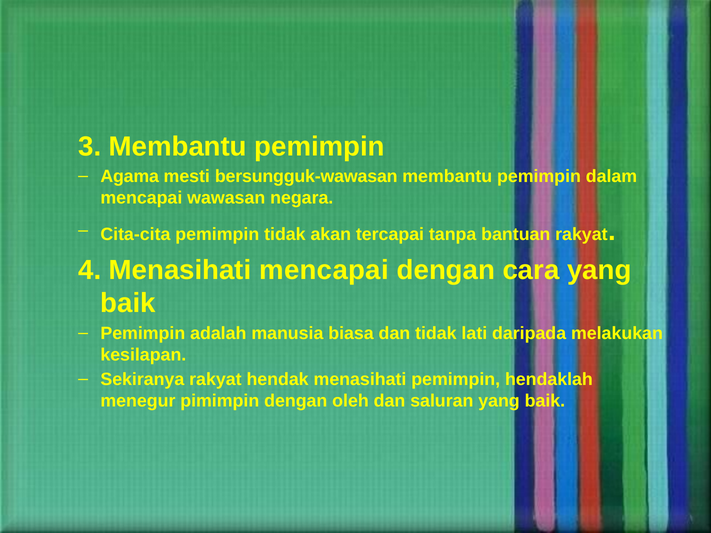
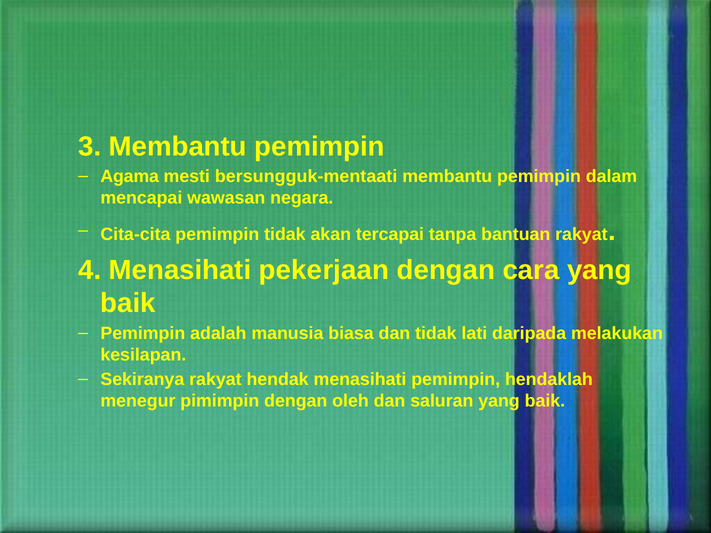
bersungguk-wawasan: bersungguk-wawasan -> bersungguk-mentaati (306, 177)
Menasihati mencapai: mencapai -> pekerjaan (324, 270)
